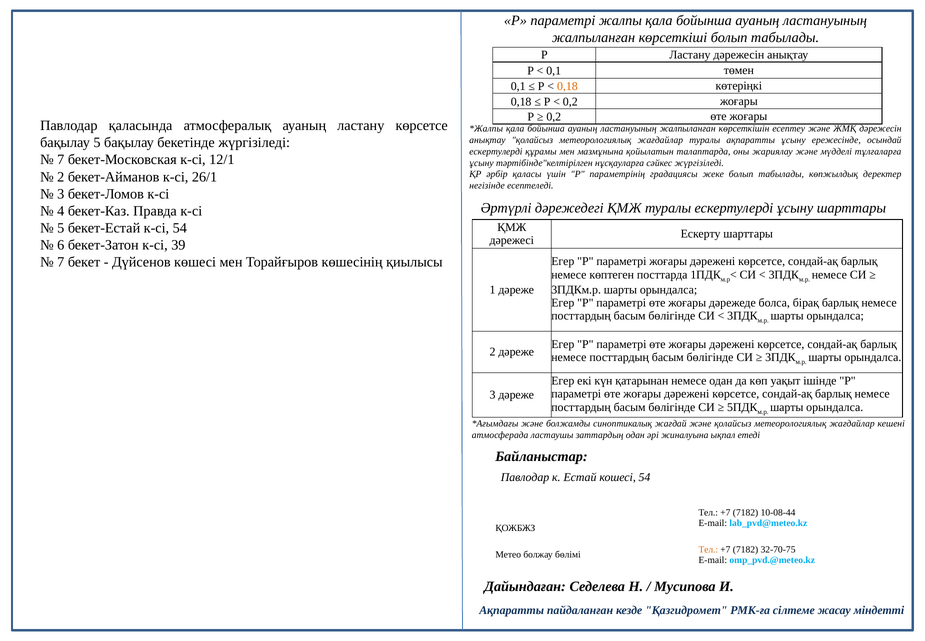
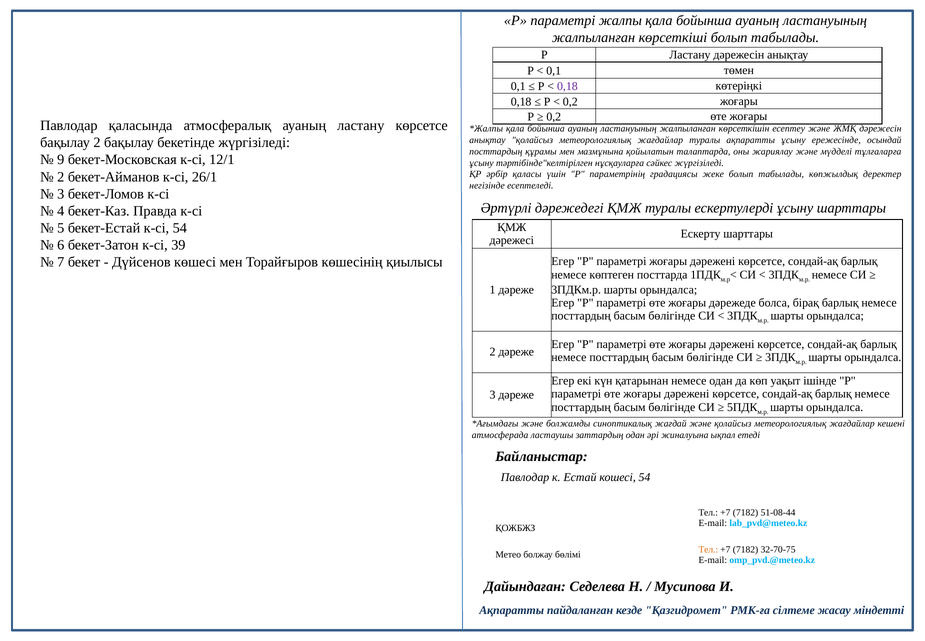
0,18 colour: orange -> purple (567, 86)
бақылау 5: 5 -> 2 (97, 143)
ескертулерді: ескертулерді -> посттардың (496, 151)
7: 7 -> 9 (61, 160)
10-08-44: 10-08-44 -> 51-08-44 (778, 512)
